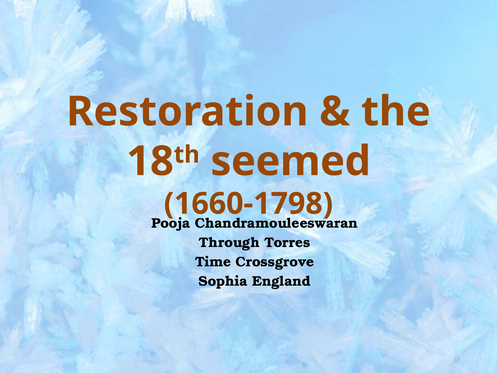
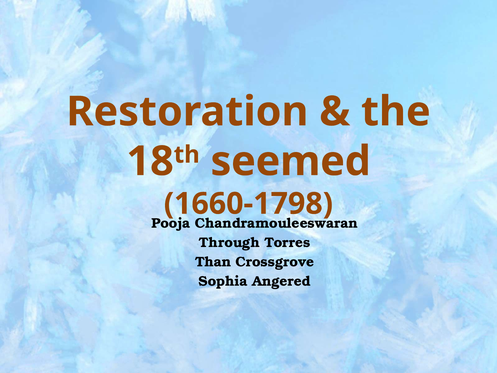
Time: Time -> Than (213, 262)
England: England -> Angered (281, 281)
